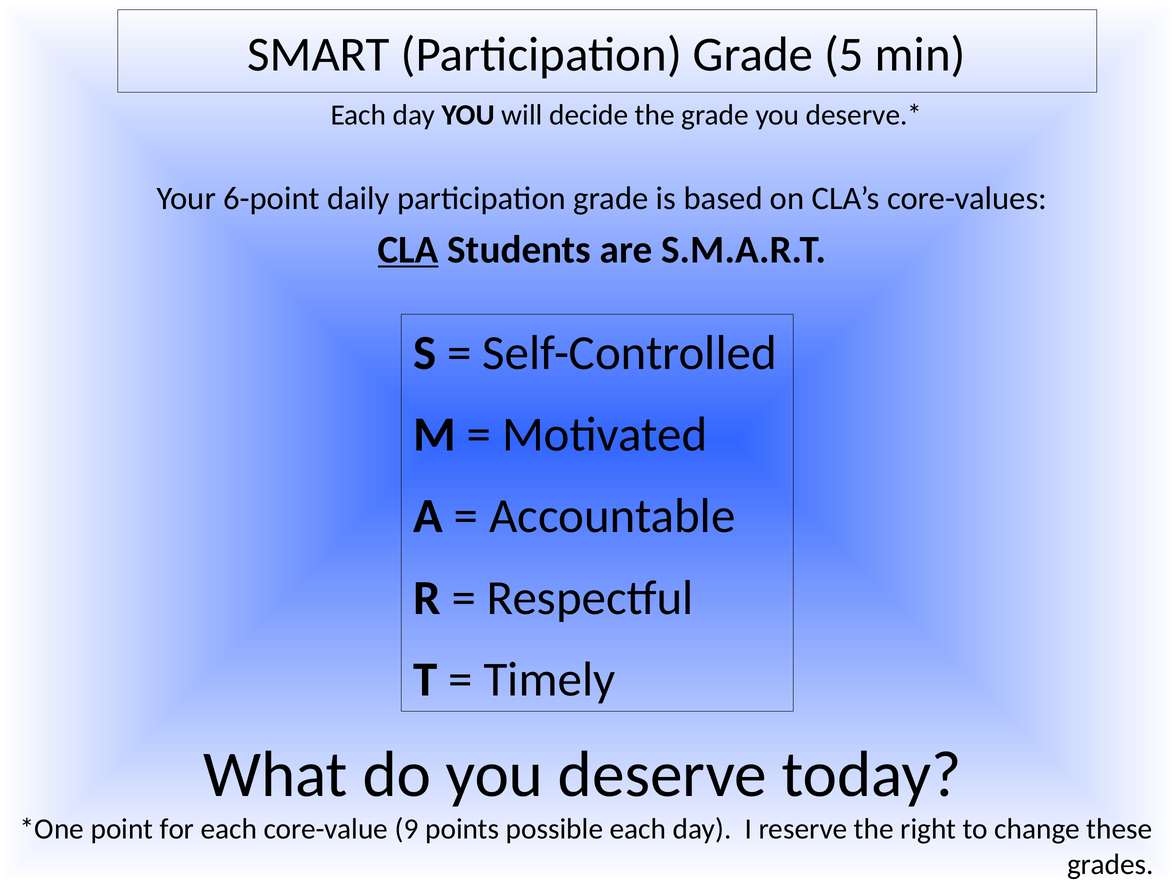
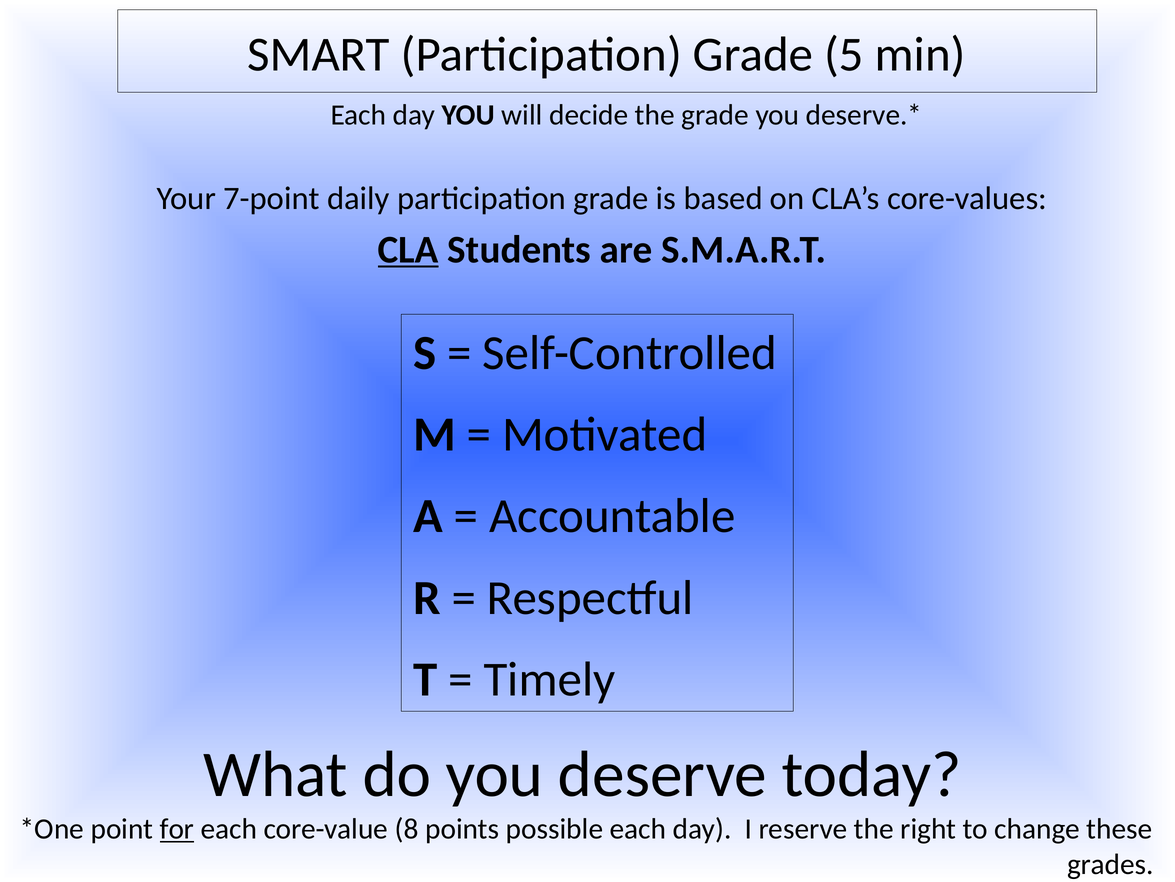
6-point: 6-point -> 7-point (271, 198)
for underline: none -> present (177, 828)
9: 9 -> 8 (407, 828)
